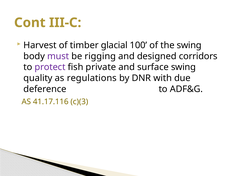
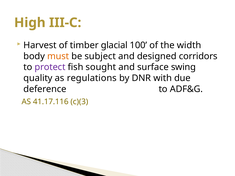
Cont: Cont -> High (30, 23)
the swing: swing -> width (189, 45)
must colour: purple -> orange (58, 56)
rigging: rigging -> subject (100, 56)
private: private -> sought (101, 67)
